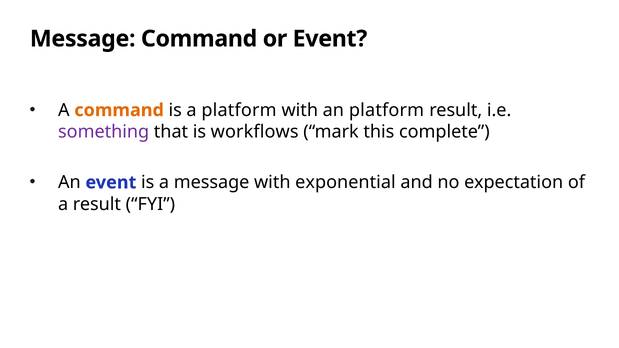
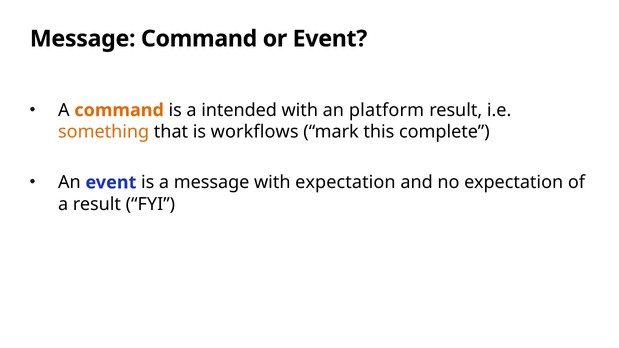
a platform: platform -> intended (239, 110)
something colour: purple -> orange (104, 132)
with exponential: exponential -> expectation (345, 183)
